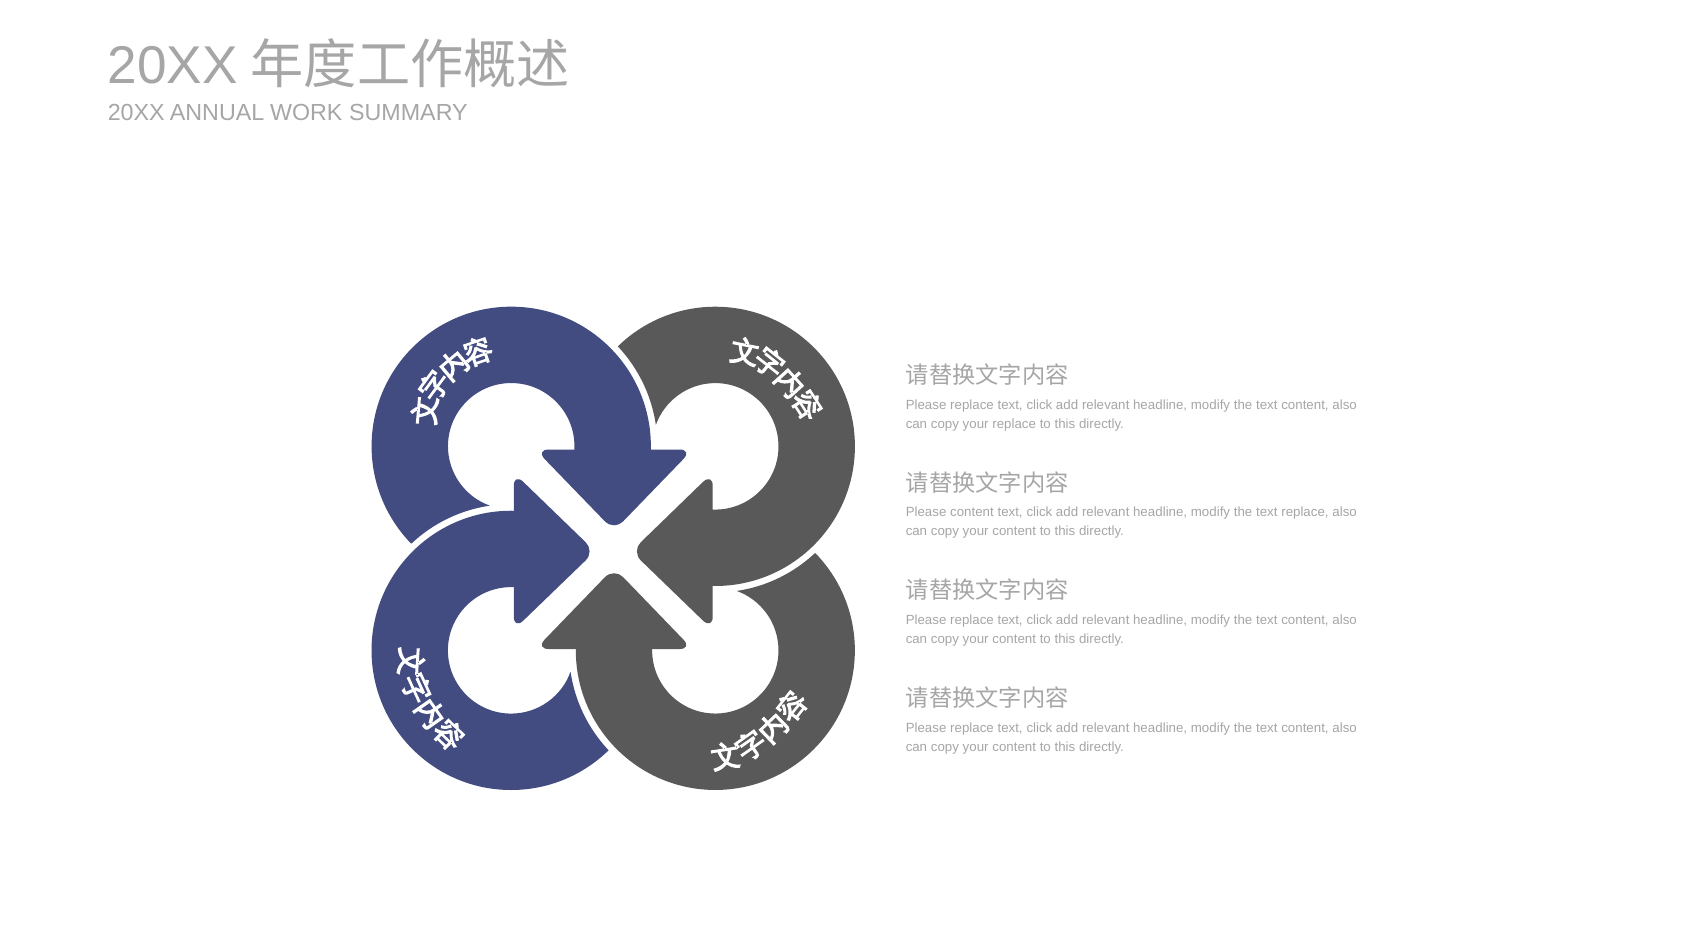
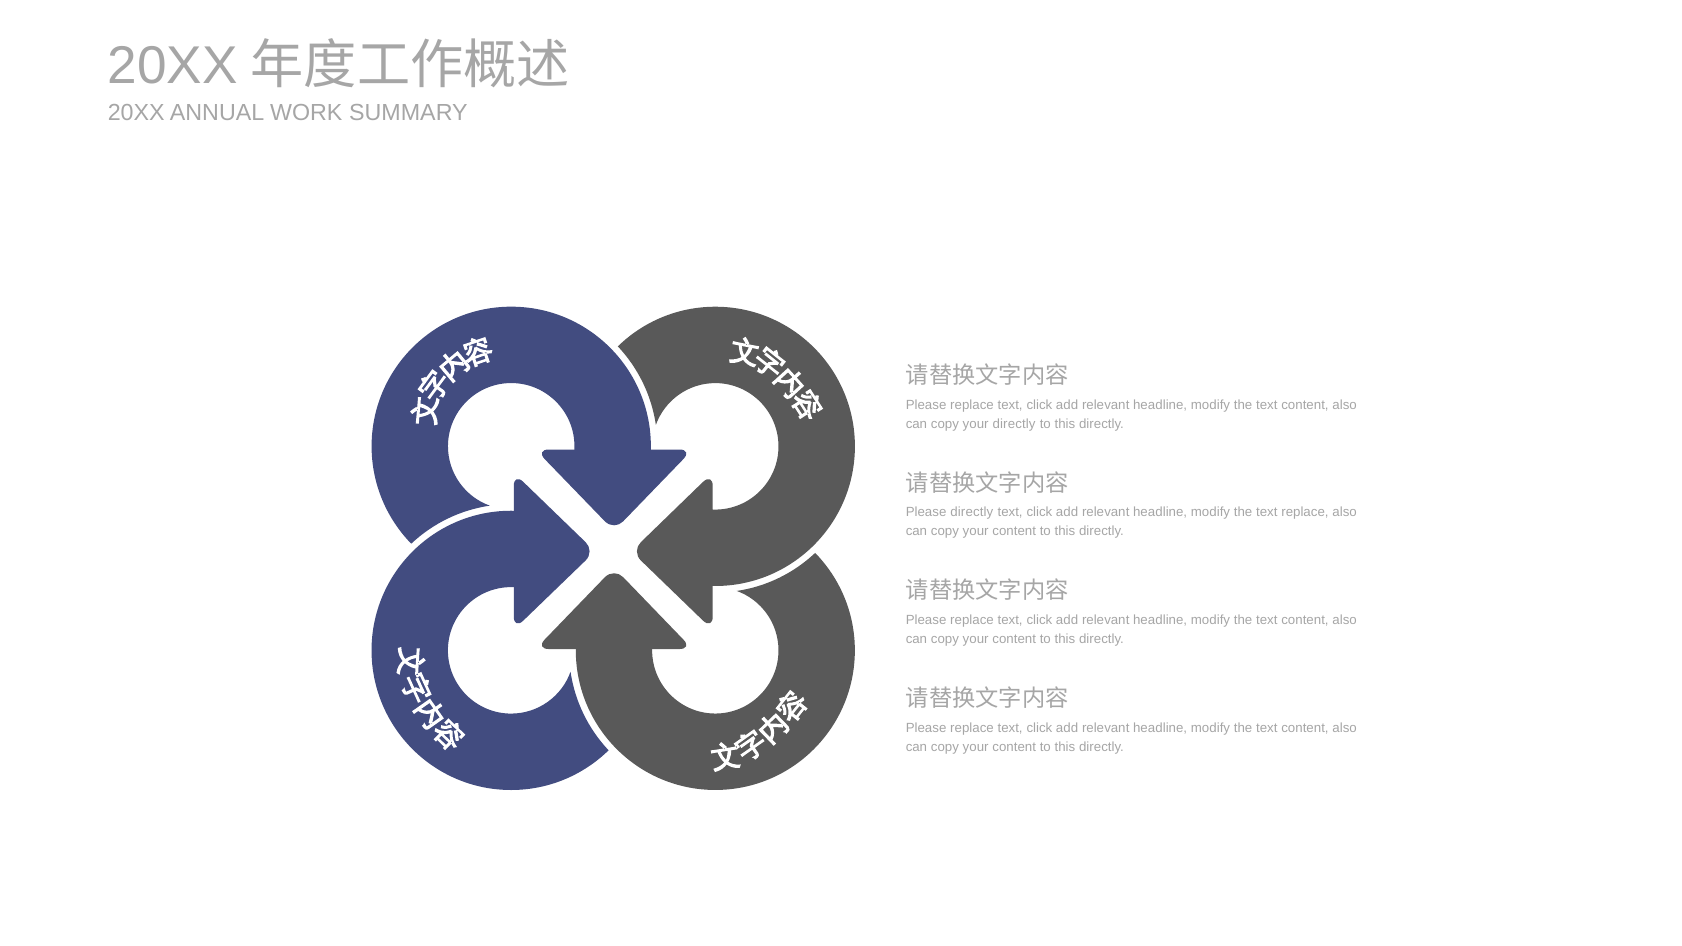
your replace: replace -> directly (1014, 424)
Please content: content -> directly (972, 513)
